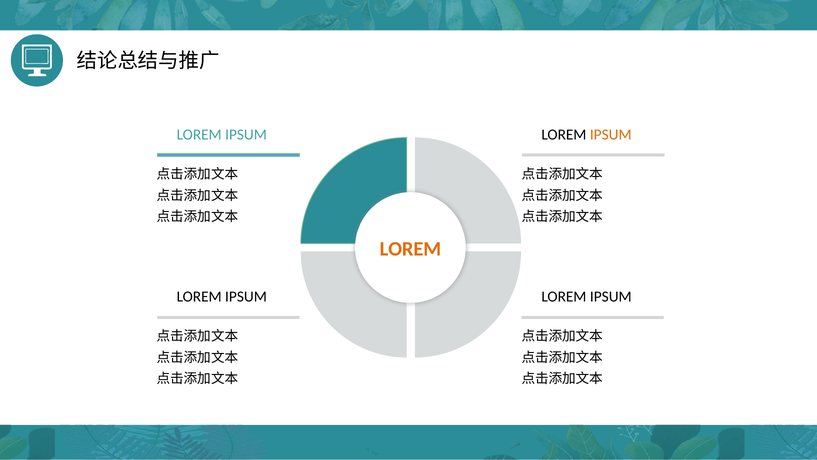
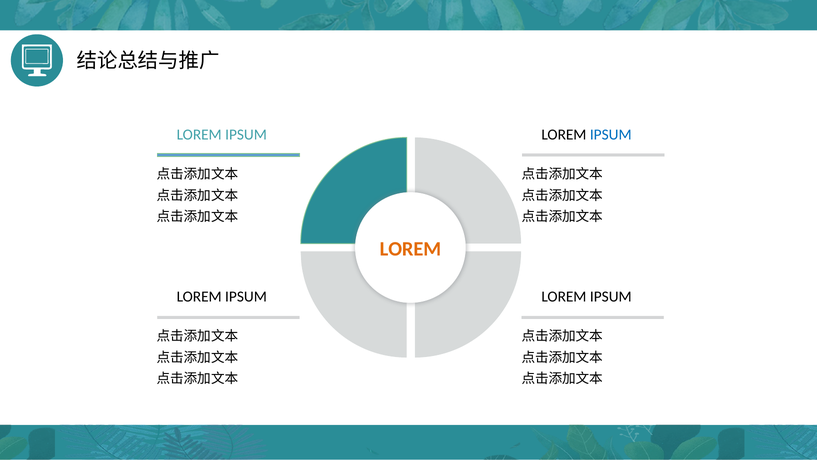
IPSUM colour: orange -> blue (611, 135)
